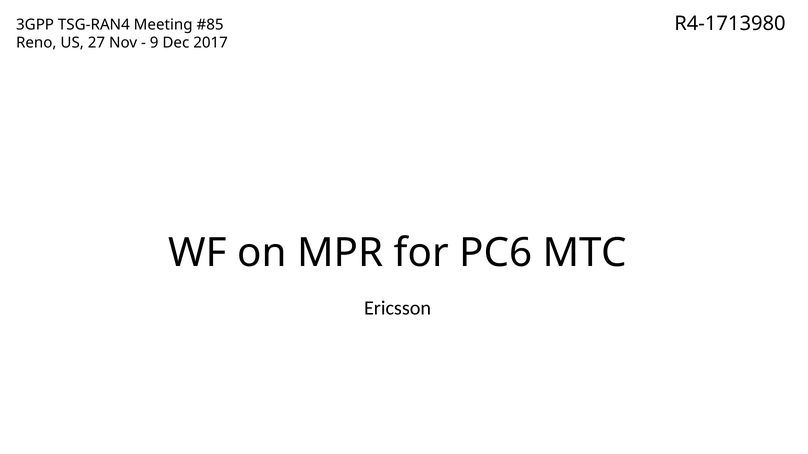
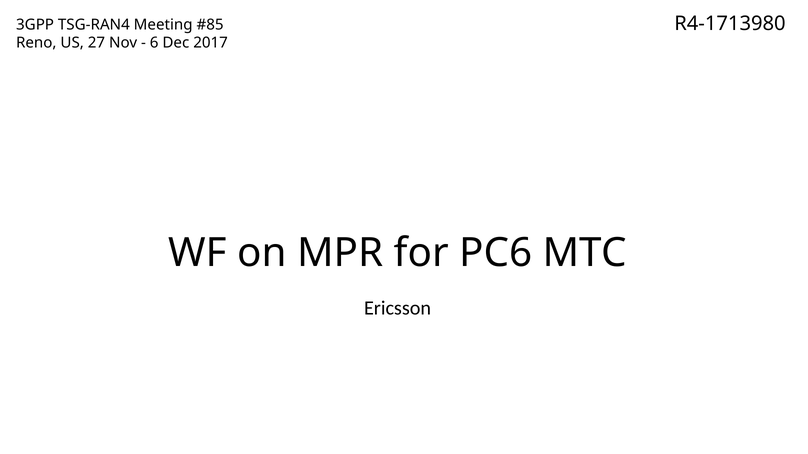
9: 9 -> 6 (154, 43)
